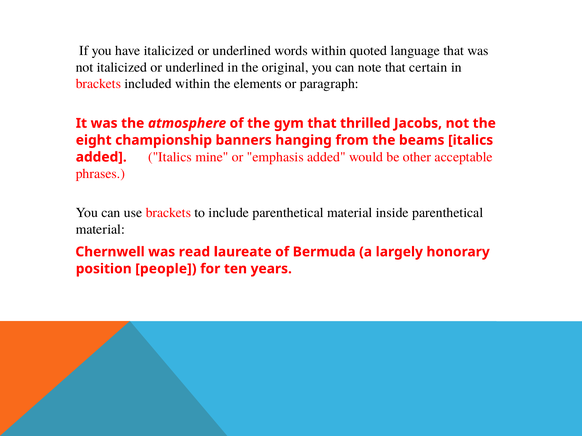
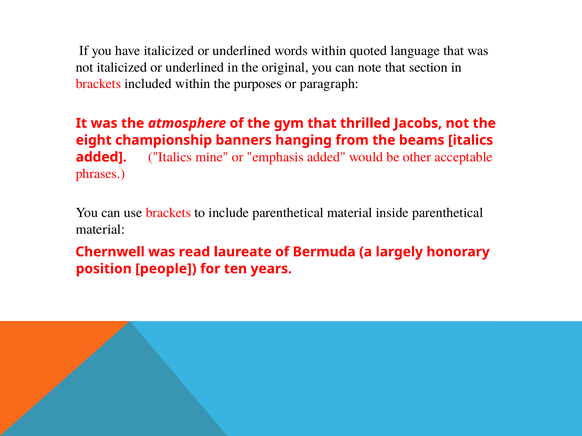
certain: certain -> section (428, 67)
elements: elements -> purposes (258, 84)
